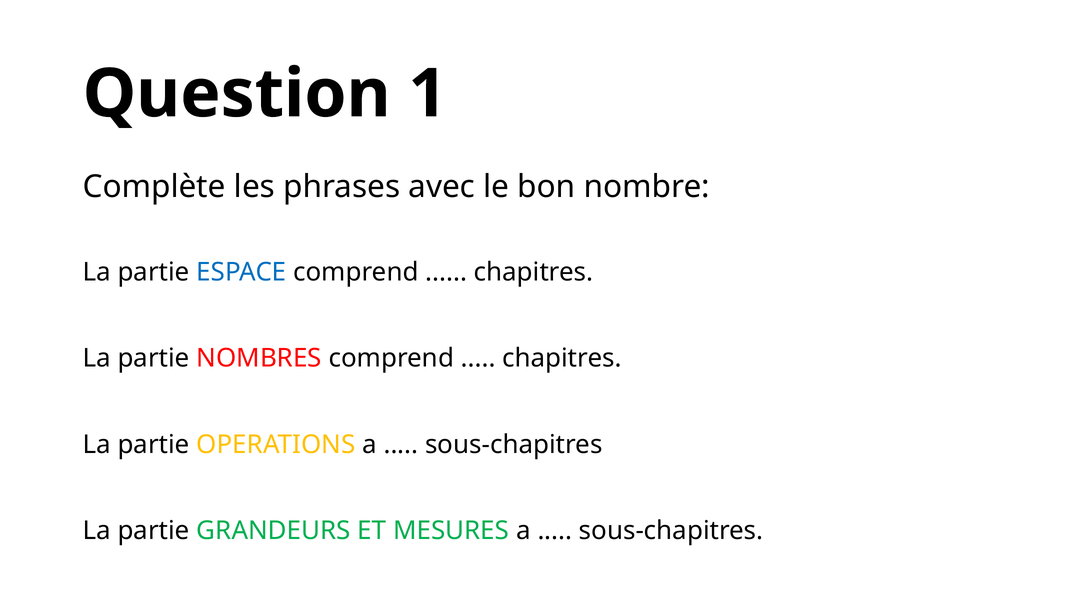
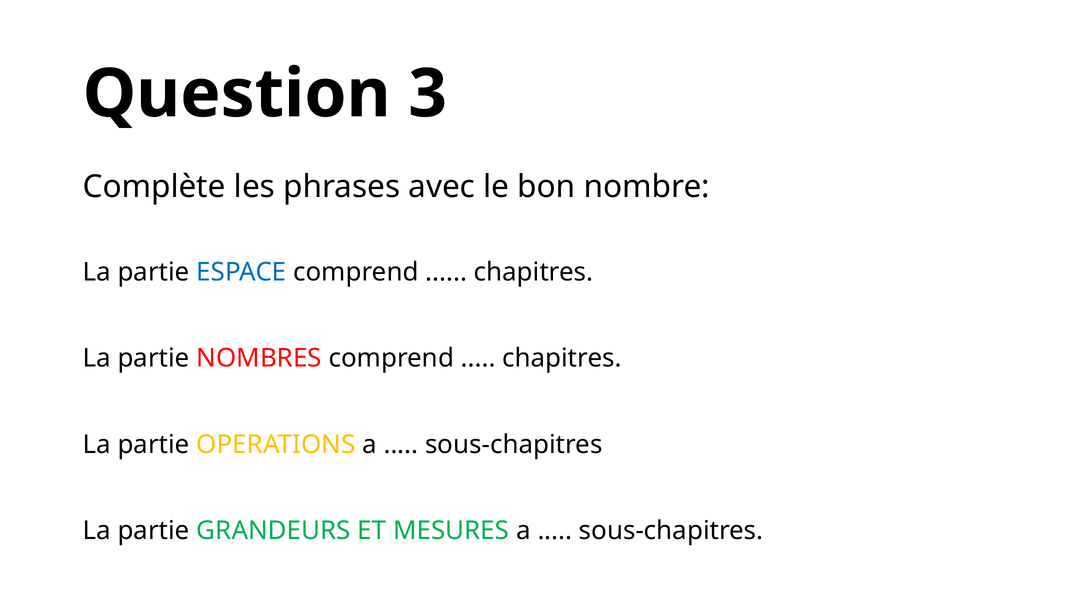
1: 1 -> 3 (428, 94)
